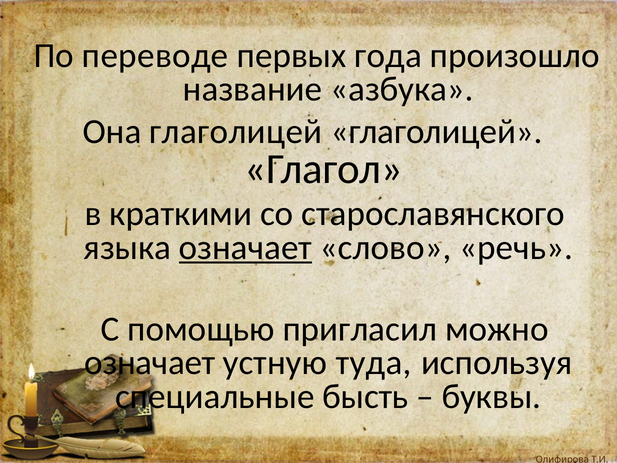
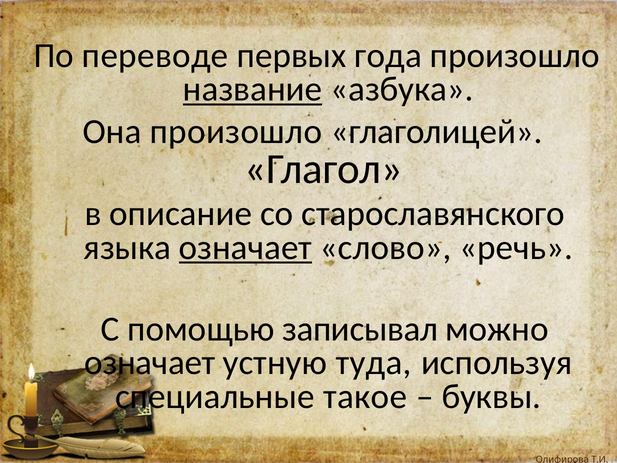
название underline: none -> present (253, 89)
Она глаголицей: глаголицей -> произошло (236, 132)
краткими: краткими -> описание (181, 214)
пригласил: пригласил -> записывал (360, 329)
бысть: бысть -> такое (365, 396)
